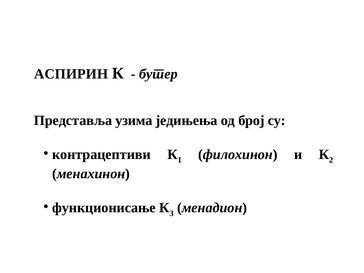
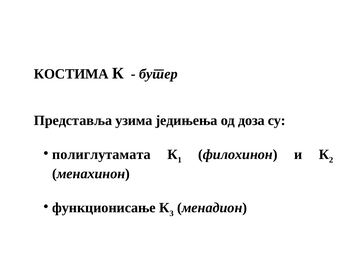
АСПИРИН: АСПИРИН -> КОСТИМА (71, 74)
број: број -> доза (251, 120)
контрацептиви: контрацептиви -> полиглутамата (101, 154)
